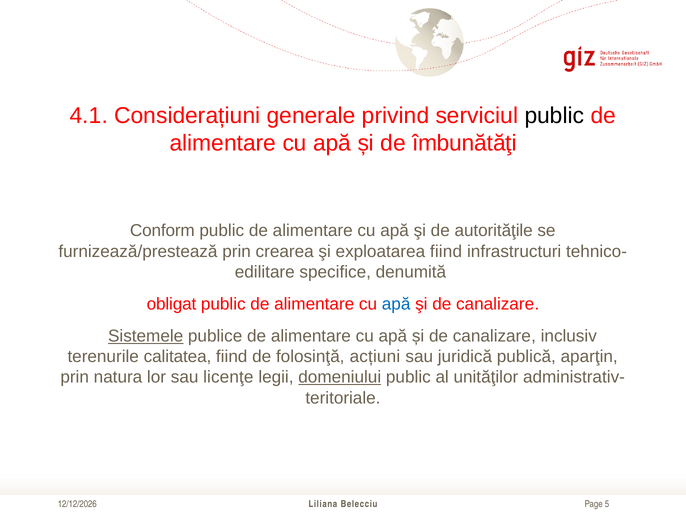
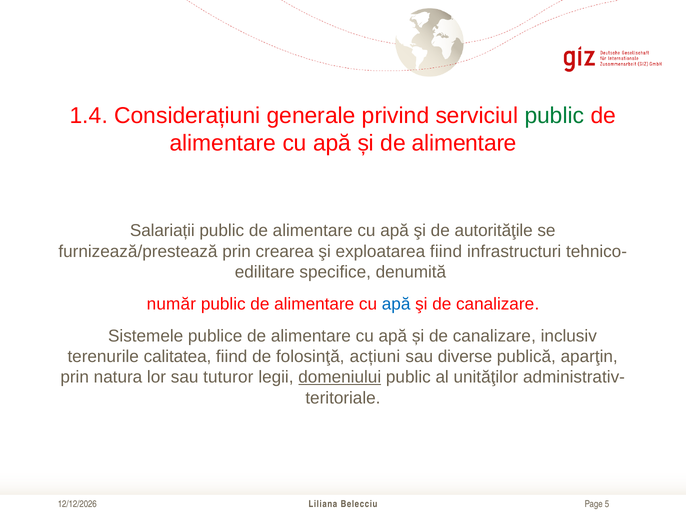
4.1: 4.1 -> 1.4 (89, 116)
public colour: black -> green (554, 116)
și de îmbunătăţi: îmbunătăţi -> alimentare (464, 143)
Conform: Conform -> Salariații (162, 231)
obligat: obligat -> număr (171, 304)
Sistemele underline: present -> none (146, 336)
juridică: juridică -> diverse (465, 356)
licenţe: licenţe -> tuturor (228, 377)
